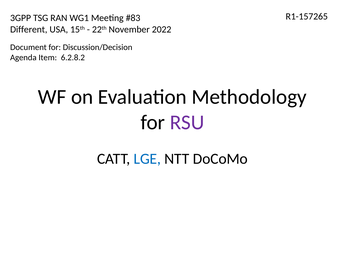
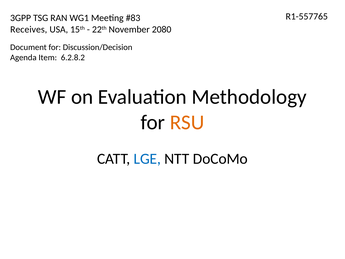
R1-157265: R1-157265 -> R1-557765 (307, 16)
Different: Different -> Receives (29, 29)
2022: 2022 -> 2080 (162, 29)
RSU colour: purple -> orange (187, 122)
